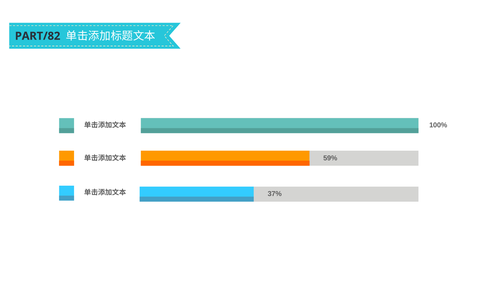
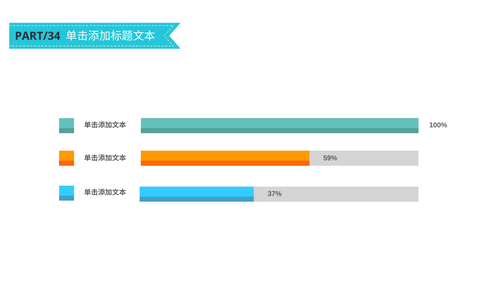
PART/82: PART/82 -> PART/34 (38, 36)
